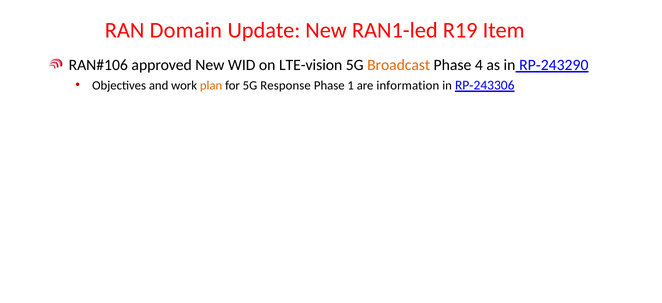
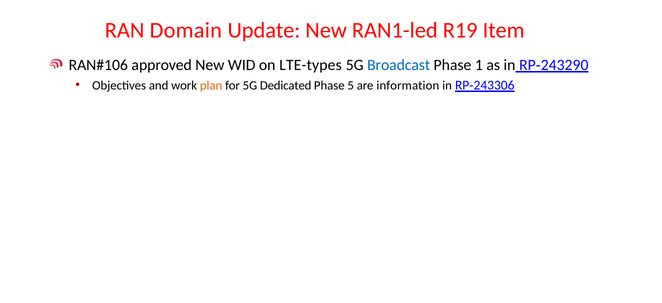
LTE-vision: LTE-vision -> LTE-types (311, 65)
Broadcast colour: orange -> blue (399, 65)
4: 4 -> 1 (479, 65)
Response: Response -> Dedicated (286, 85)
1: 1 -> 5 (351, 85)
